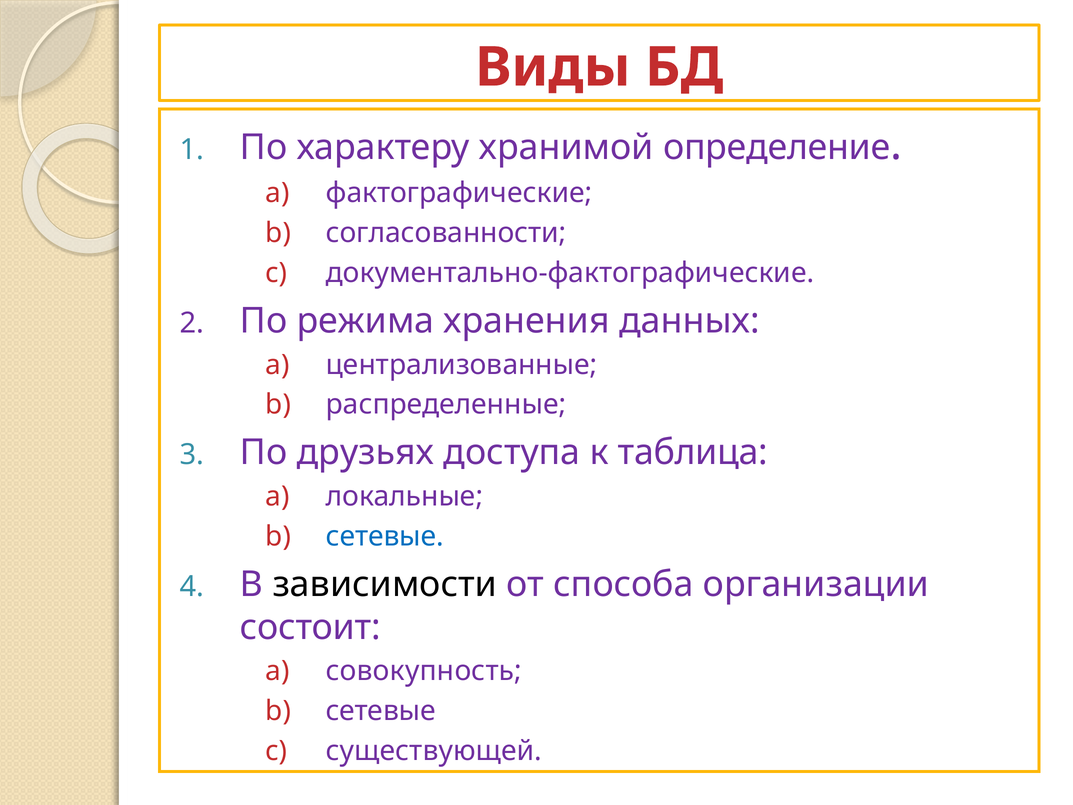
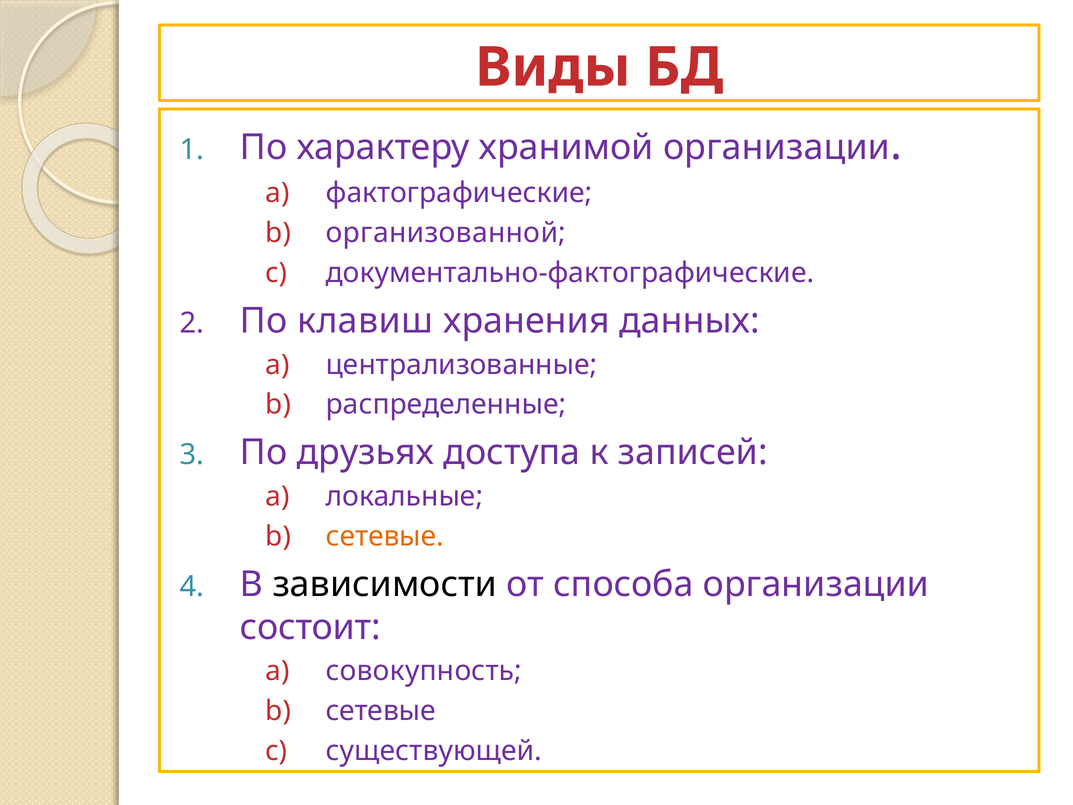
хранимой определение: определение -> организации (777, 147)
согласованности: согласованности -> организованной (446, 233)
режима: режима -> клавиш (365, 321)
таблица: таблица -> записей (693, 452)
сетевые colour: blue -> orange (385, 536)
